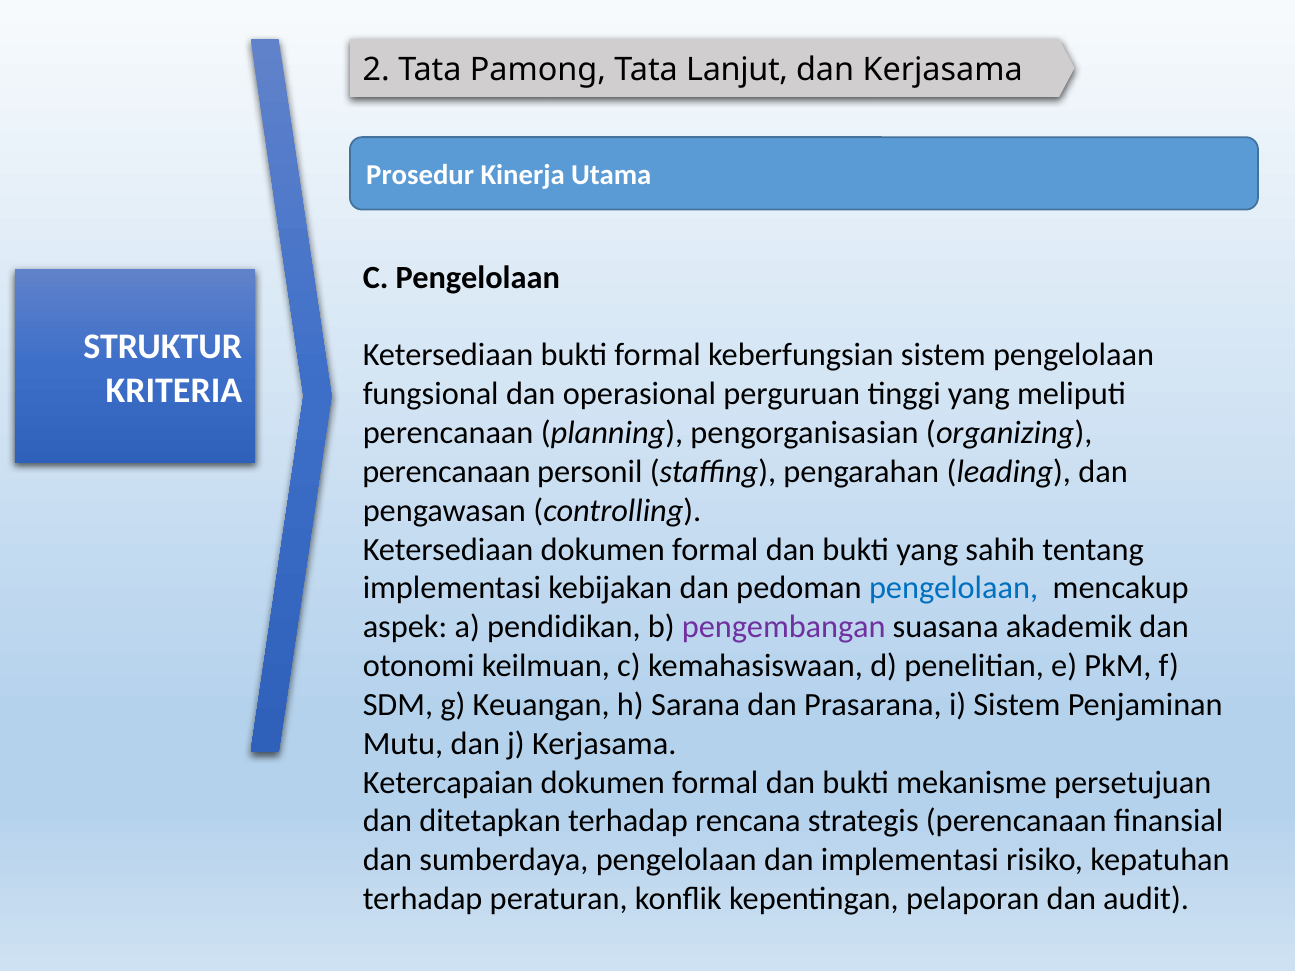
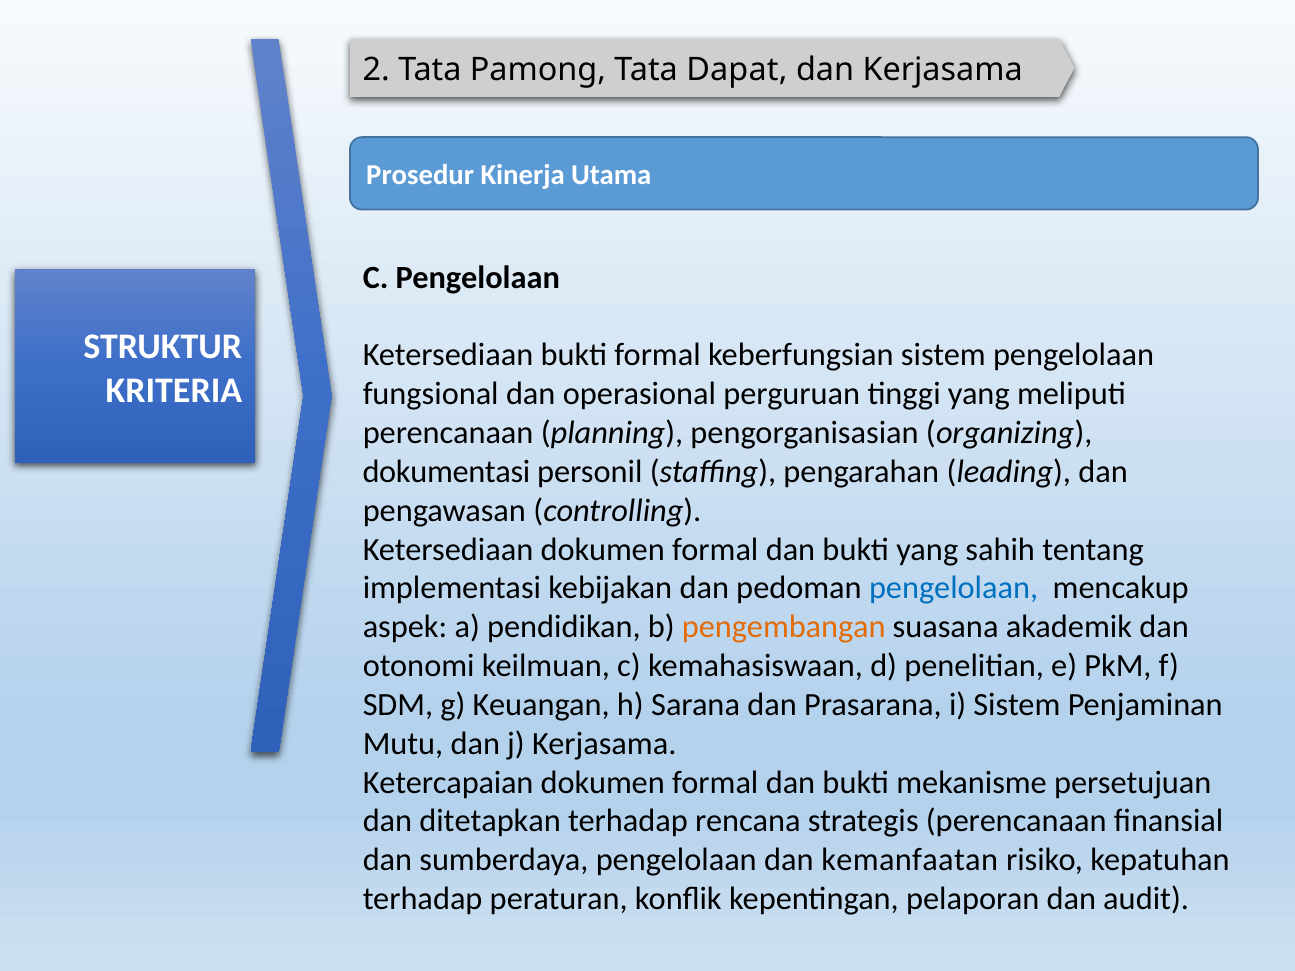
Lanjut: Lanjut -> Dapat (737, 70)
perencanaan: perencanaan -> dokumentasi (446, 472)
pengembangan colour: purple -> orange (784, 627)
dan implementasi: implementasi -> kemanfaatan (910, 860)
